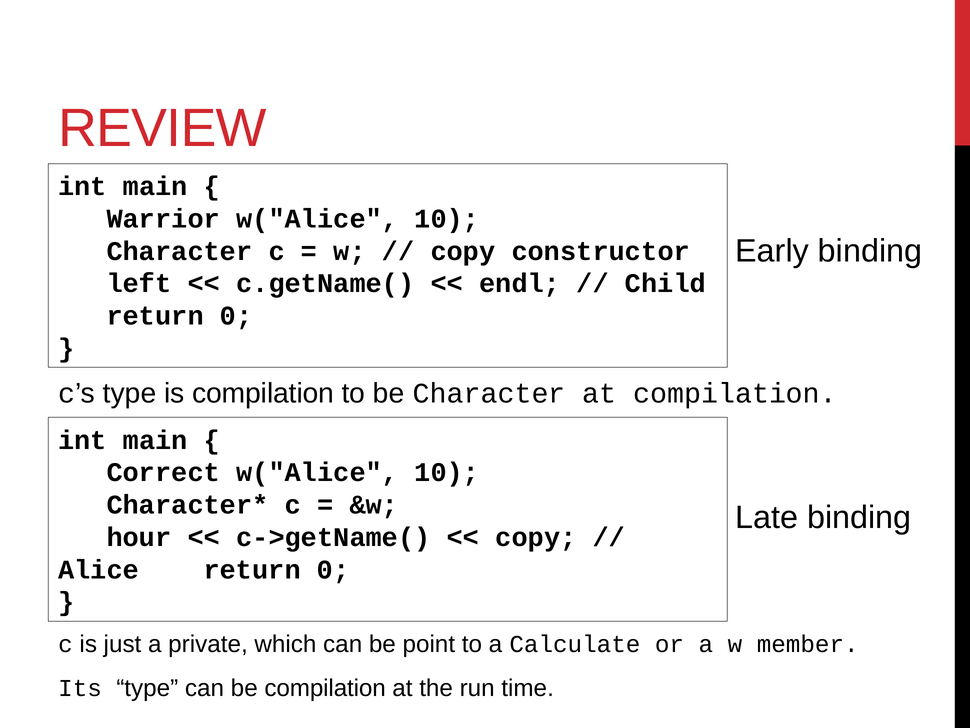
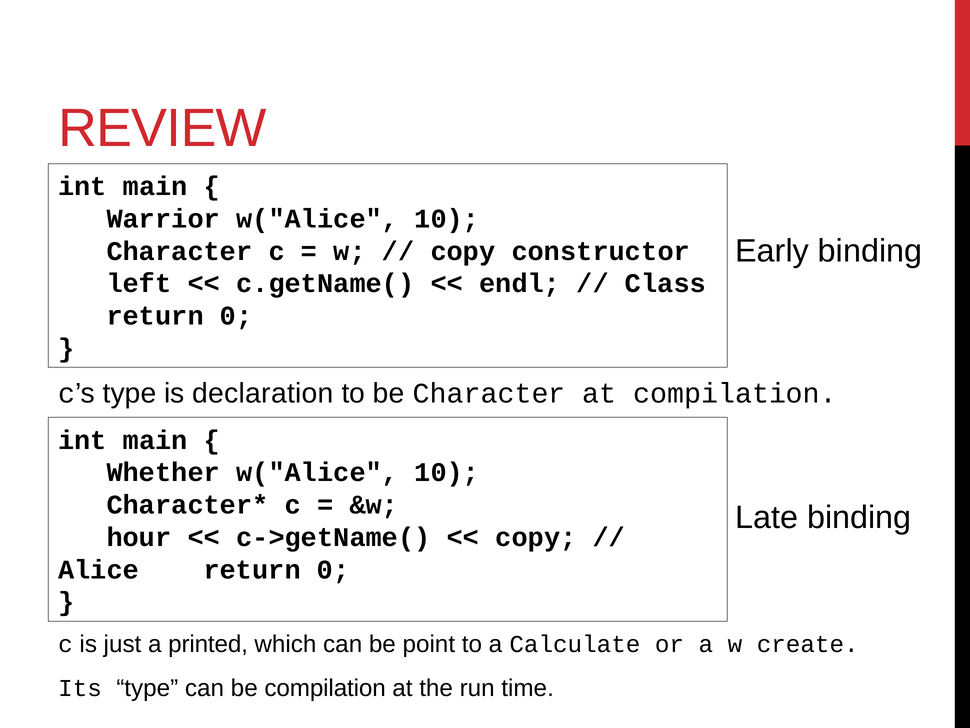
Child: Child -> Class (665, 283)
is compilation: compilation -> declaration (263, 393)
Correct: Correct -> Whether (163, 472)
private: private -> printed (208, 644)
member: member -> create (808, 644)
